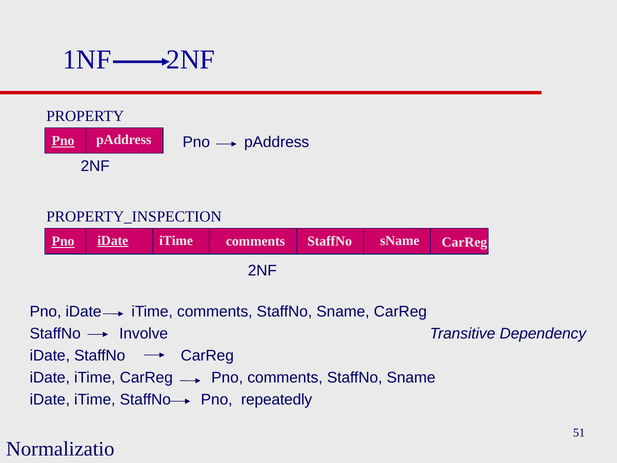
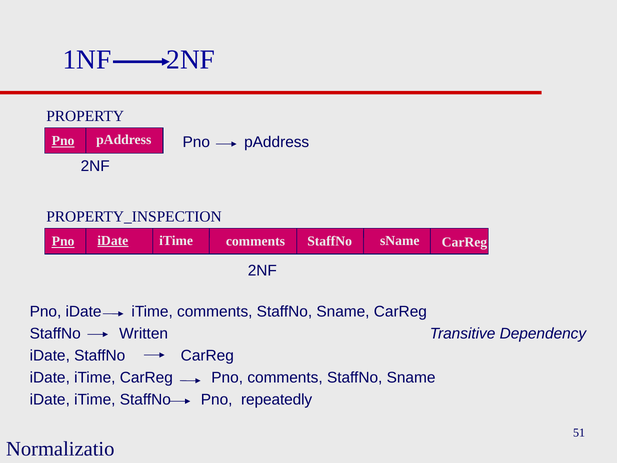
Involve: Involve -> Written (144, 334)
